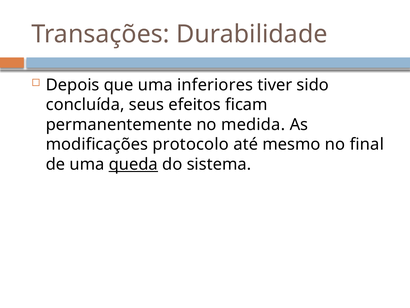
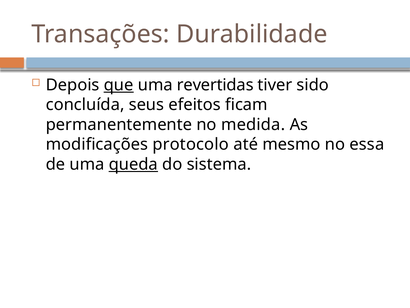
que underline: none -> present (119, 85)
inferiores: inferiores -> revertidas (215, 85)
final: final -> essa (367, 144)
